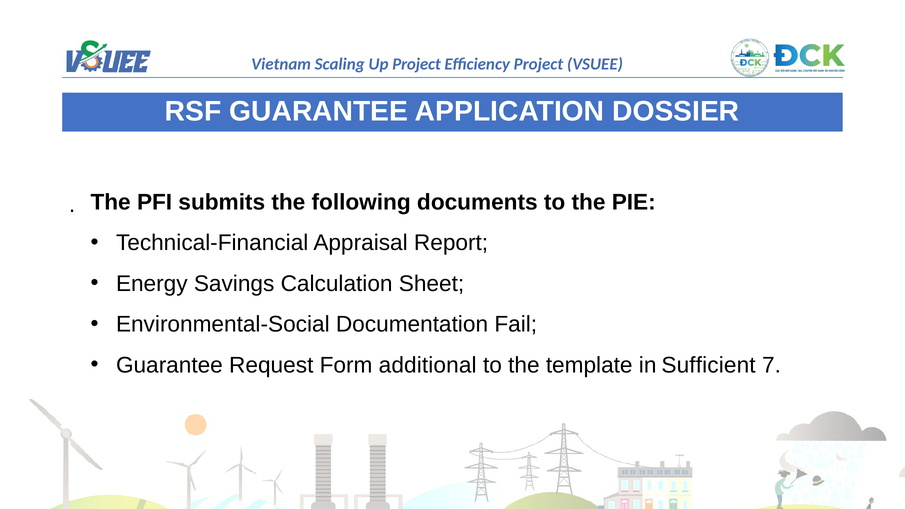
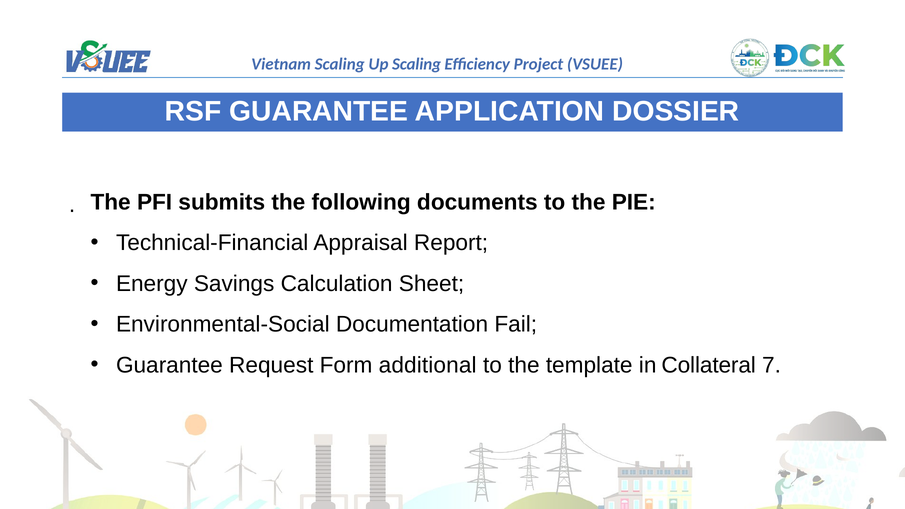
Project: Project -> Scaling (417, 64)
Sufficient: Sufficient -> Collateral (709, 365)
